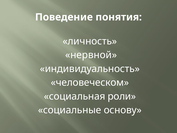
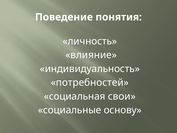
нервной: нервной -> влияние (91, 55)
человеческом: человеческом -> потребностей (90, 82)
роли: роли -> свои (122, 96)
